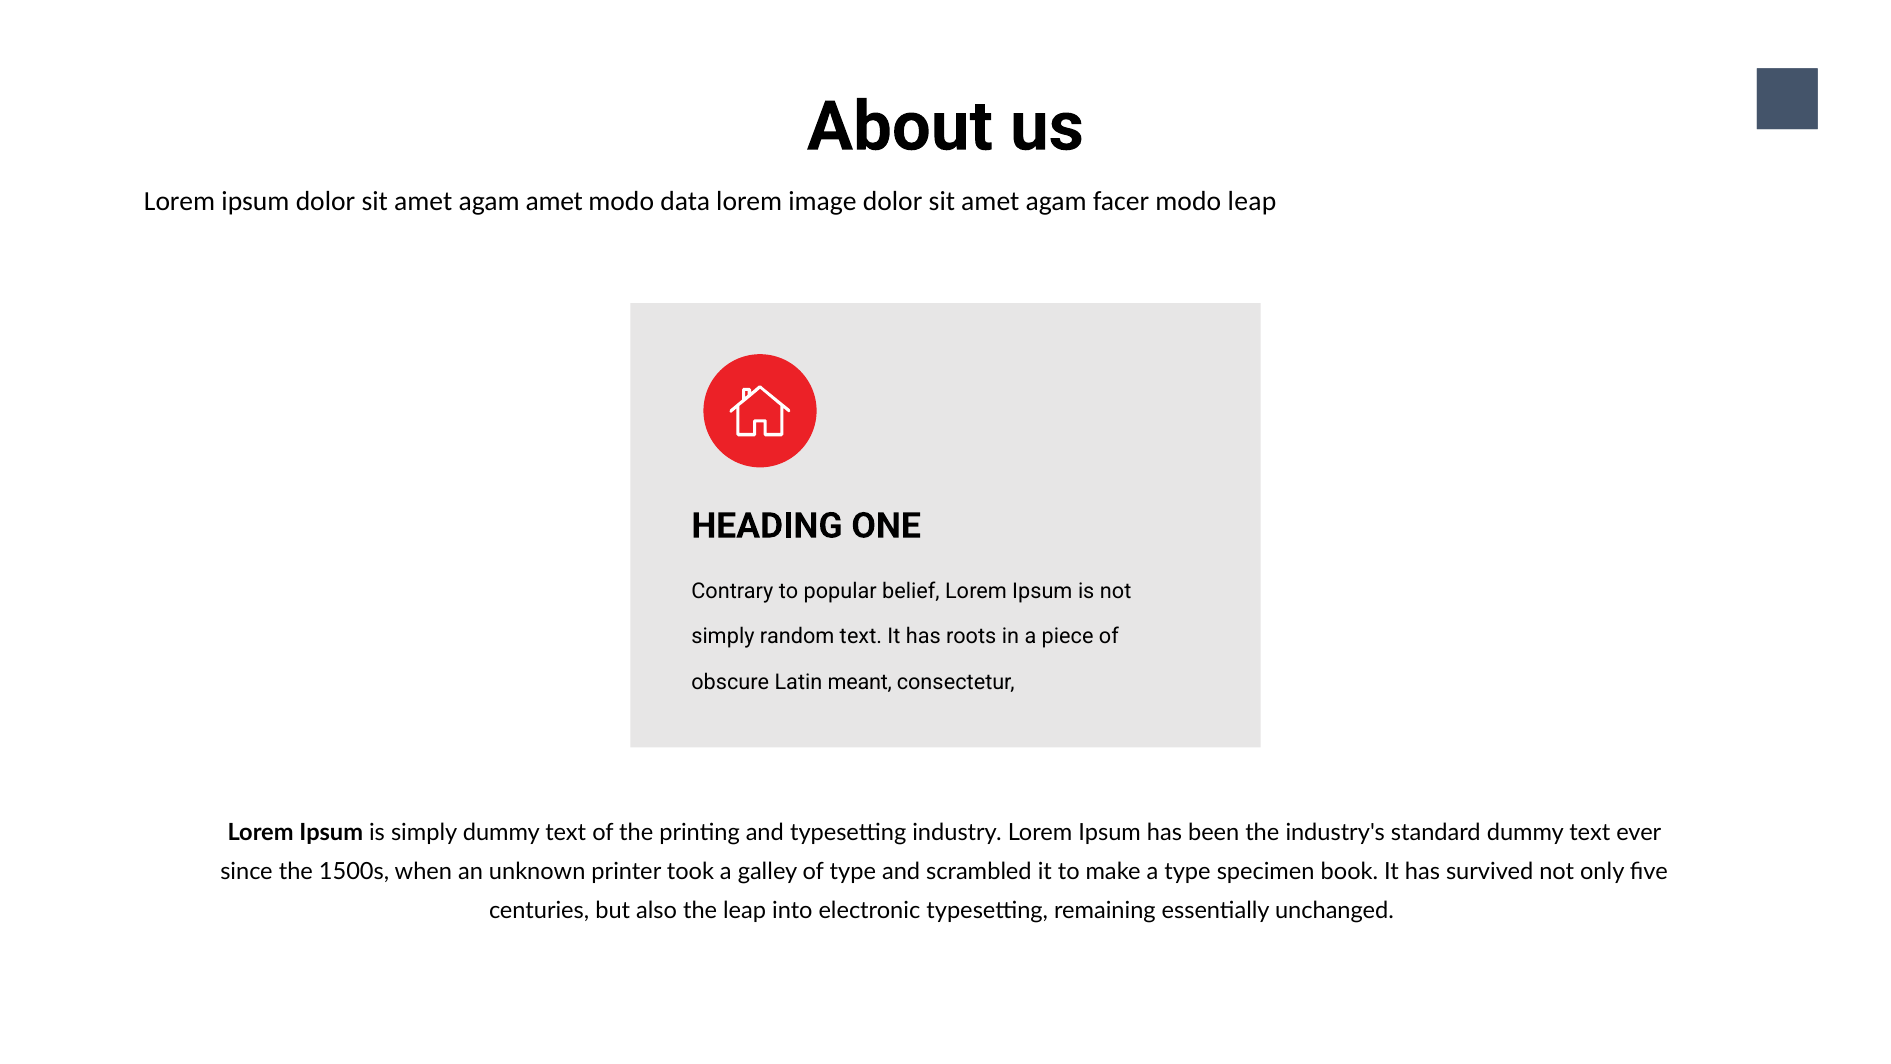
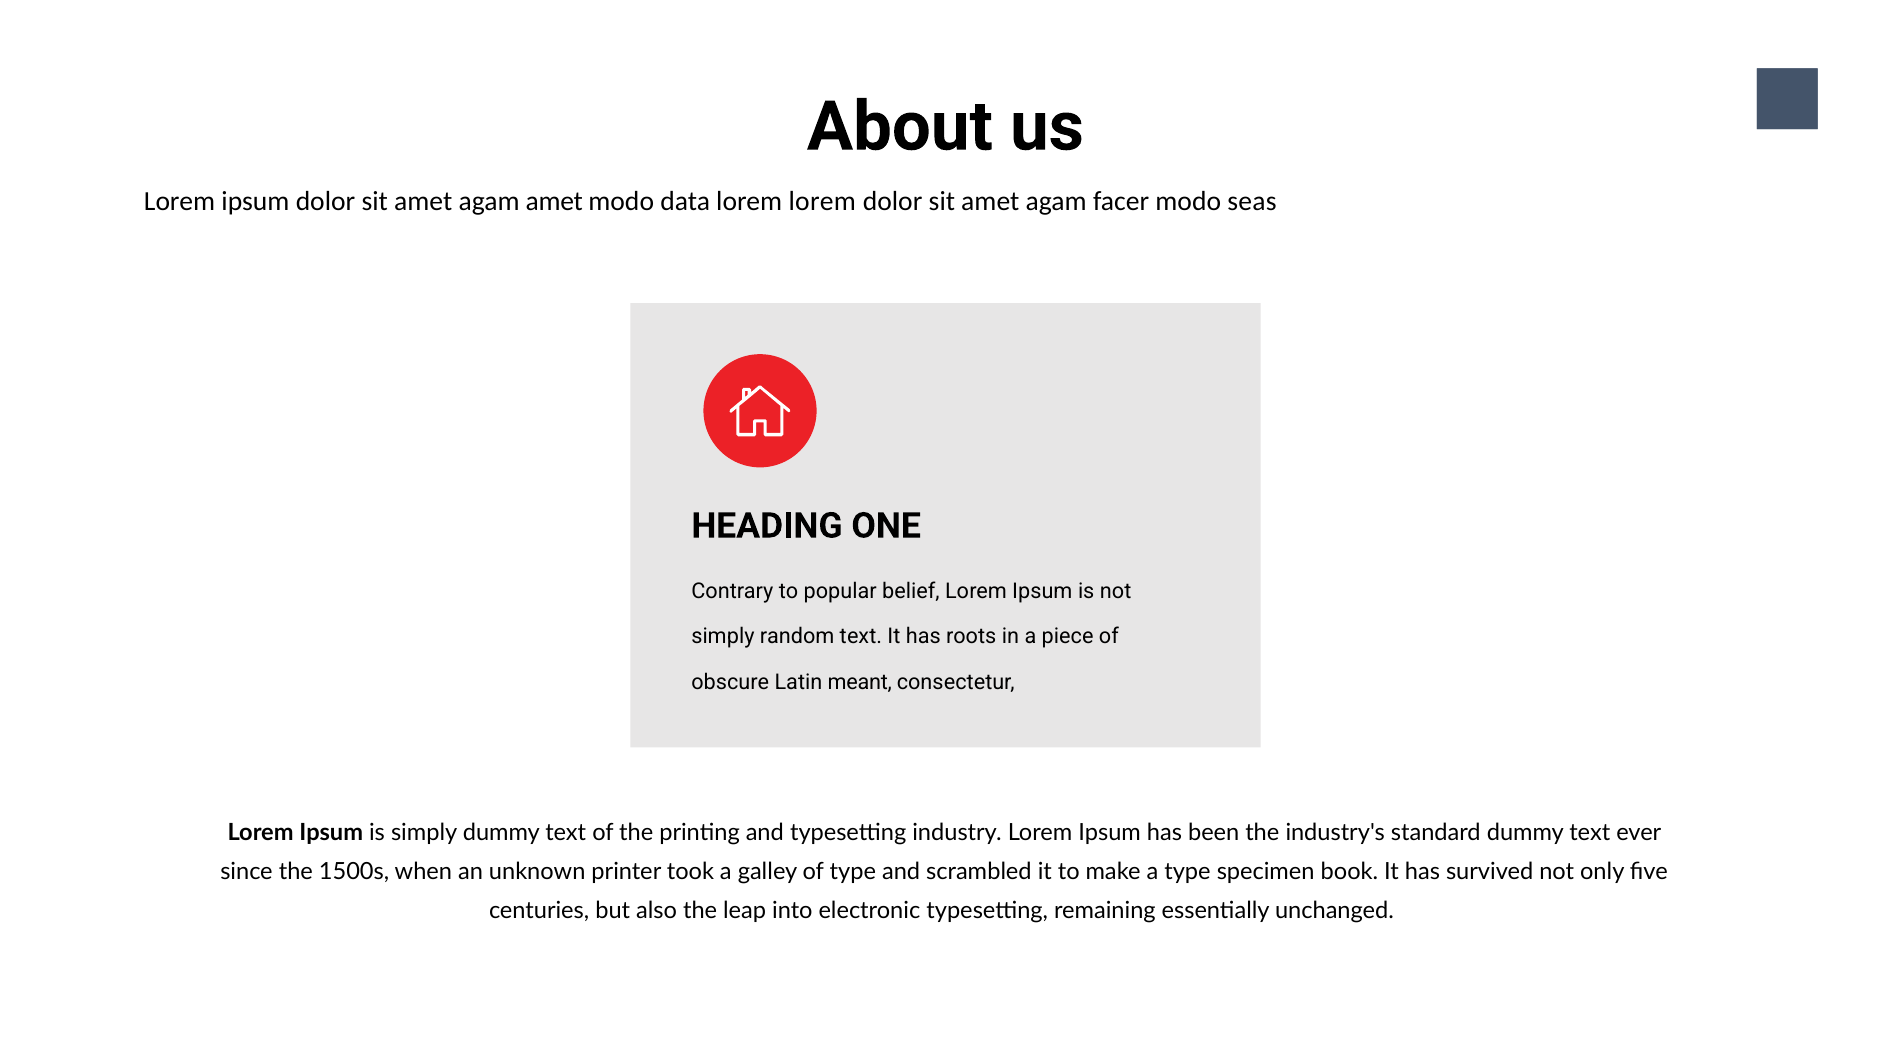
lorem image: image -> lorem (822, 202)
modo leap: leap -> seas (1252, 202)
